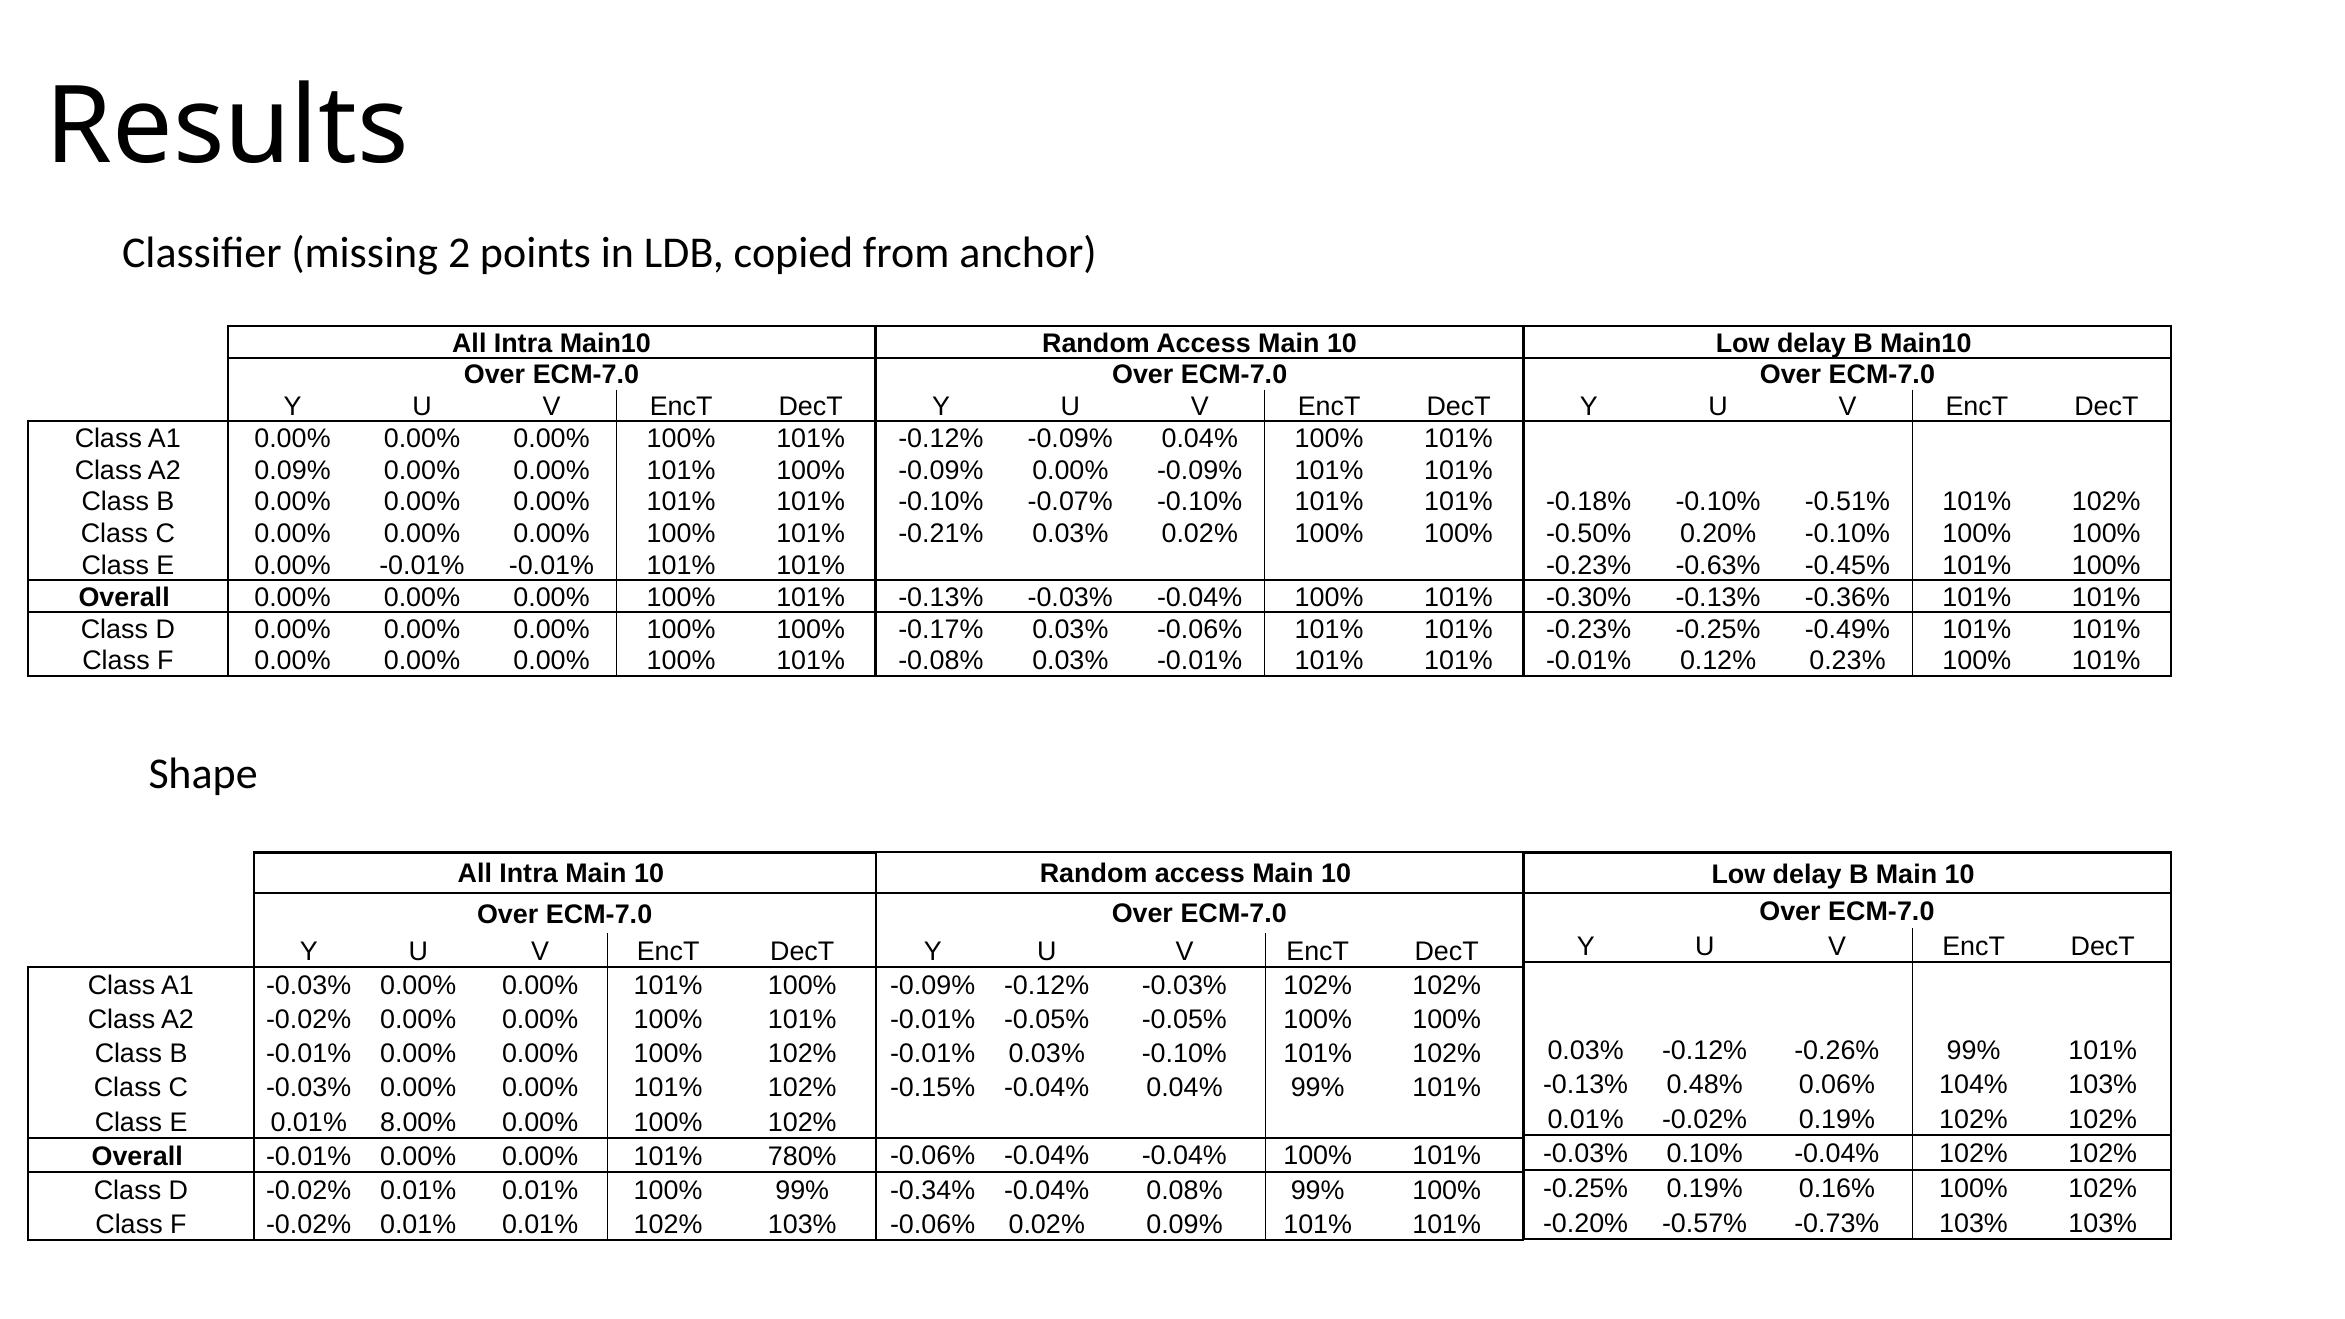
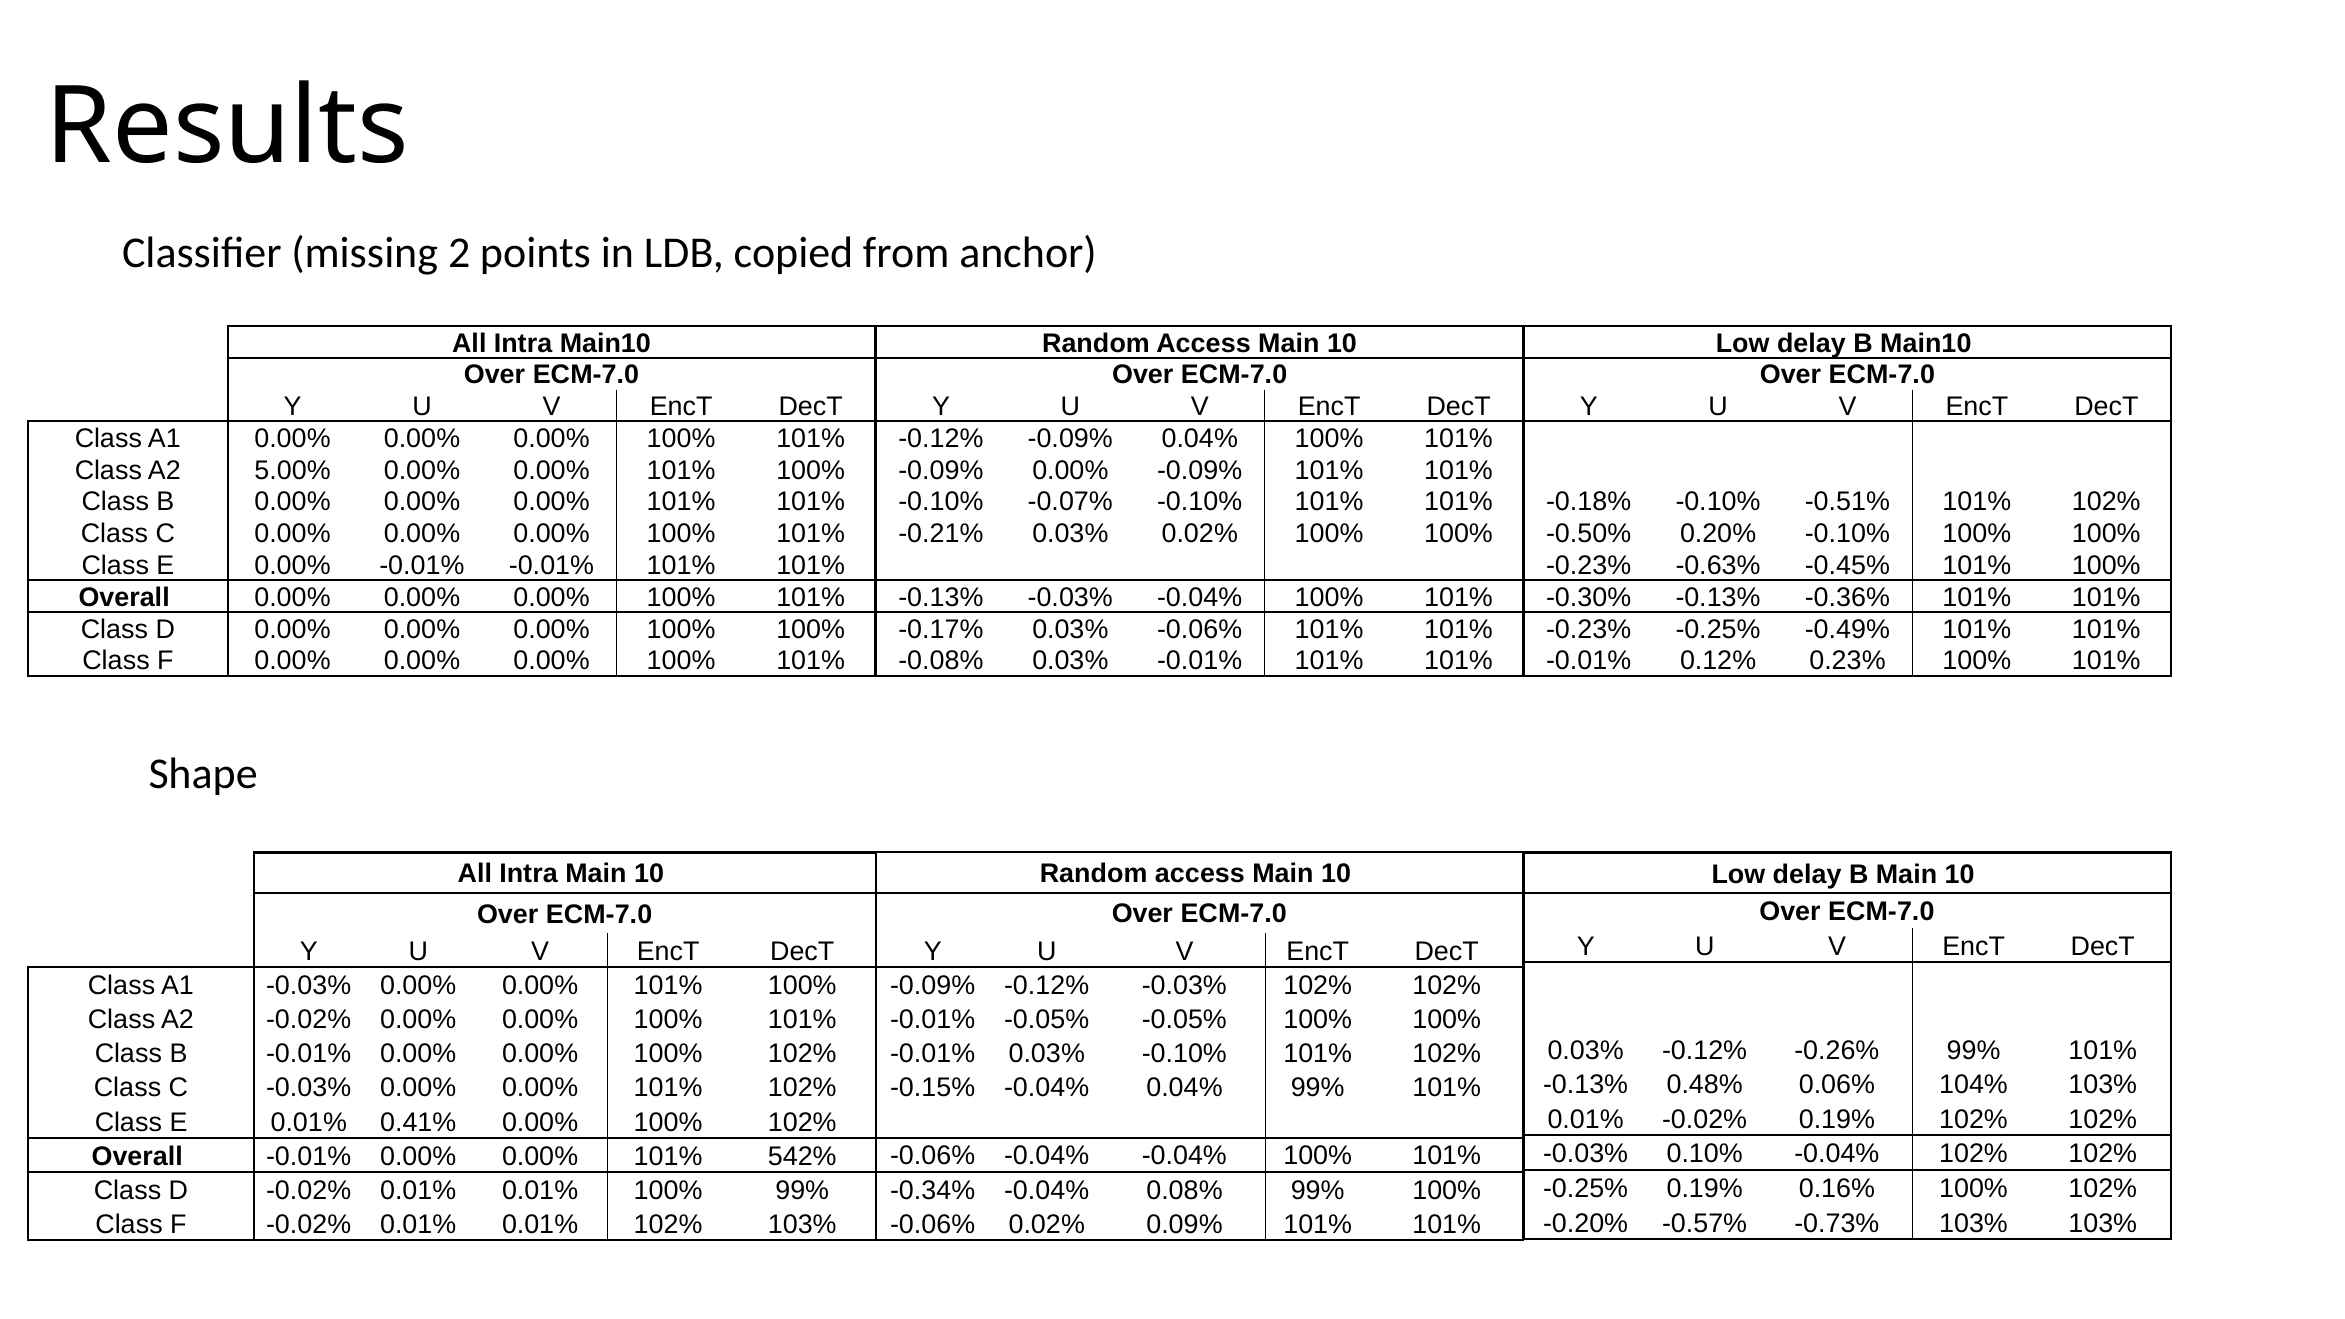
A2 0.09%: 0.09% -> 5.00% (293, 470)
8.00%: 8.00% -> 0.41% (418, 1122)
780%: 780% -> 542% (802, 1156)
